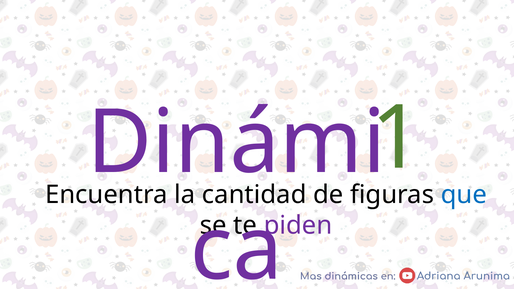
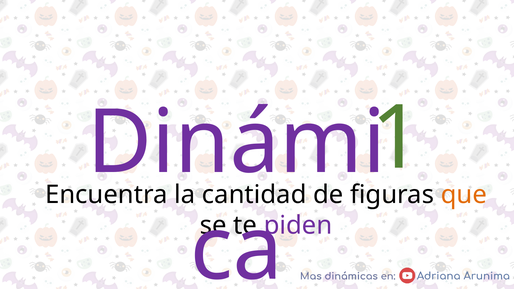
que colour: blue -> orange (464, 195)
